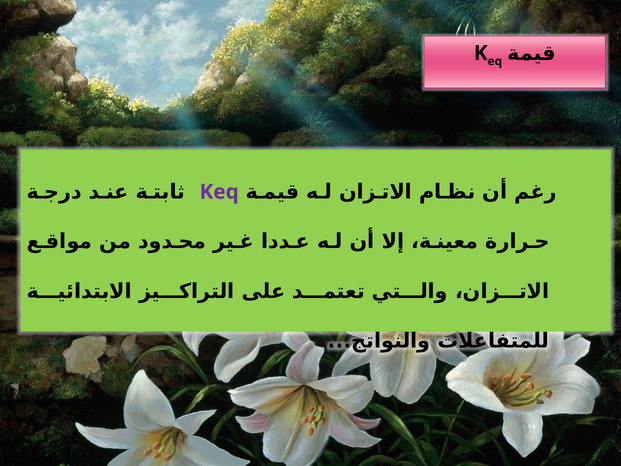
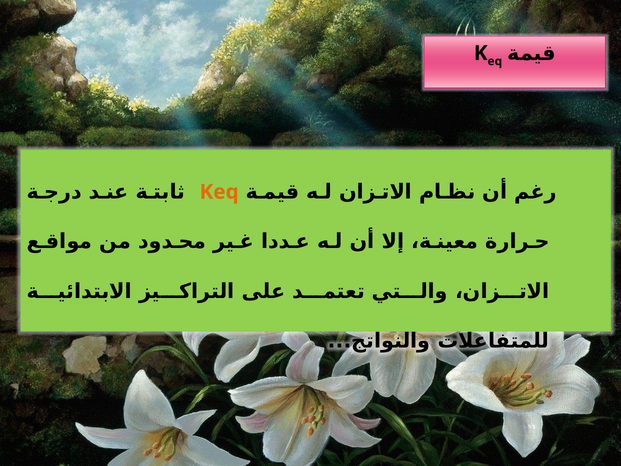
Keq colour: purple -> orange (219, 192)
